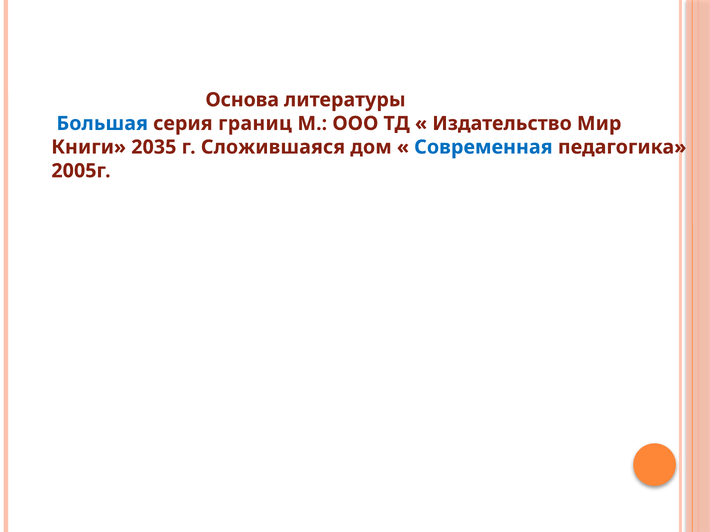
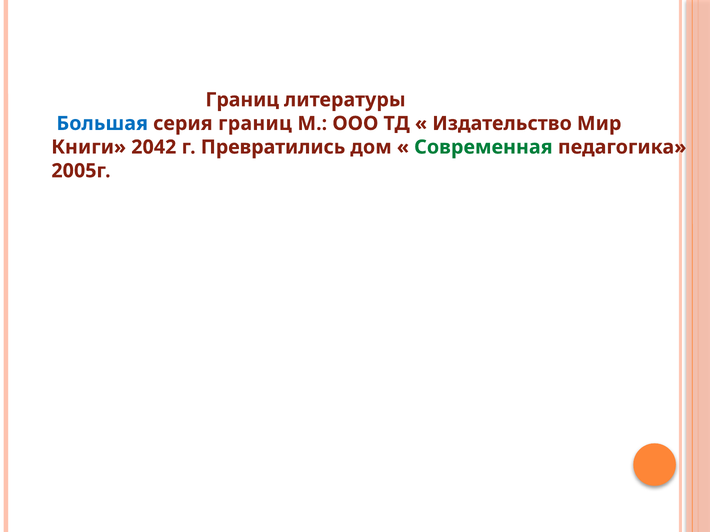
Основа: Основа -> Границ (242, 100)
2035: 2035 -> 2042 (154, 147)
Сложившаяся: Сложившаяся -> Превратились (273, 147)
Современная colour: blue -> green (483, 147)
